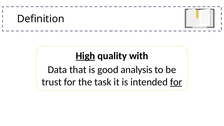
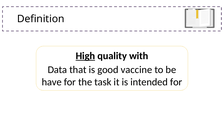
analysis: analysis -> vaccine (136, 70)
trust: trust -> have (52, 82)
for underline: present -> none (176, 82)
